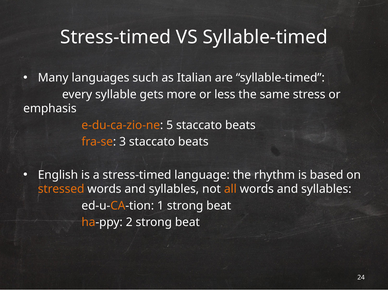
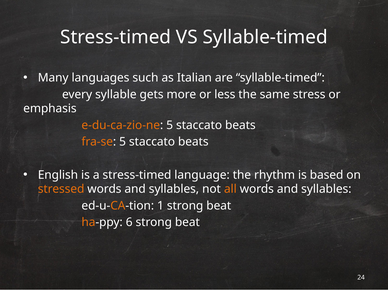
fra-se 3: 3 -> 5 (123, 142)
2: 2 -> 6 (129, 222)
